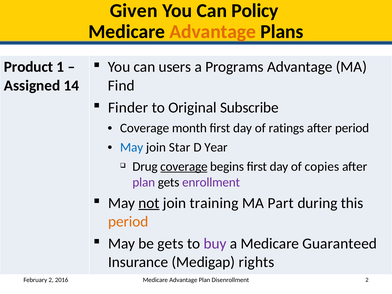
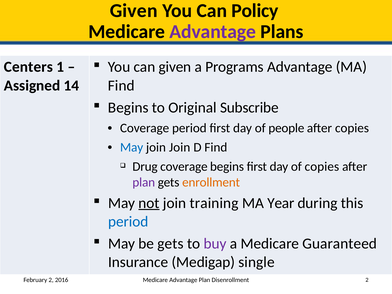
Advantage colour: orange -> purple (213, 32)
can users: users -> given (175, 67)
Product: Product -> Centers (28, 67)
Finder: Finder -> Begins (128, 107)
Coverage month: month -> period (189, 128)
ratings: ratings -> people (286, 128)
after period: period -> copies (352, 128)
join Star: Star -> Join (180, 147)
D Year: Year -> Find (216, 147)
coverage underline: present -> none (184, 166)
enrollment colour: purple -> orange (211, 182)
Part: Part -> Year (281, 203)
period colour: orange -> blue (128, 222)
rights: rights -> single (257, 262)
